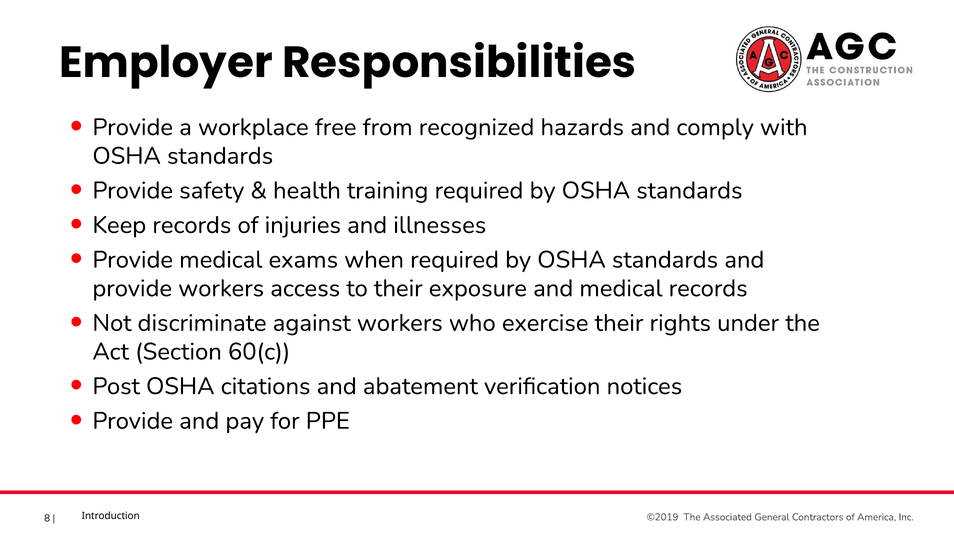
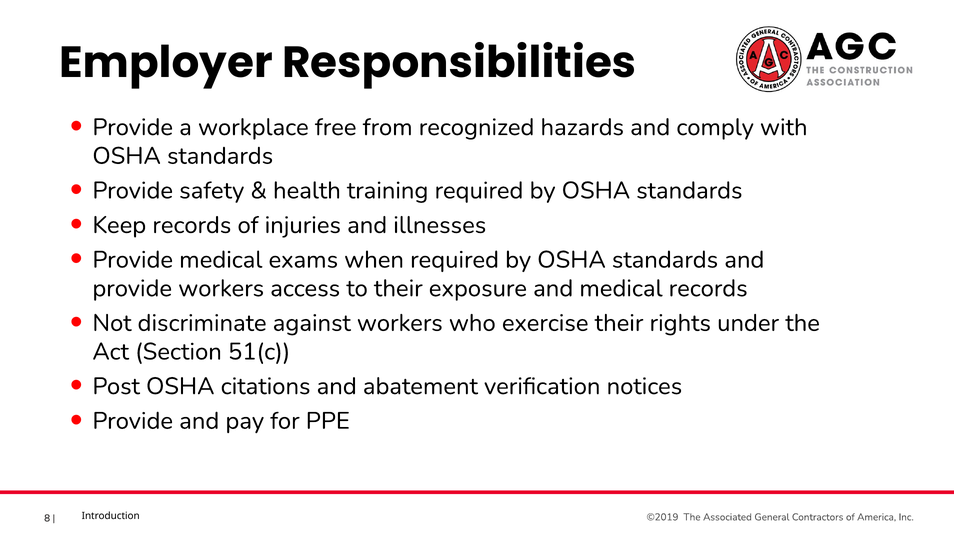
60(c: 60(c -> 51(c (259, 351)
